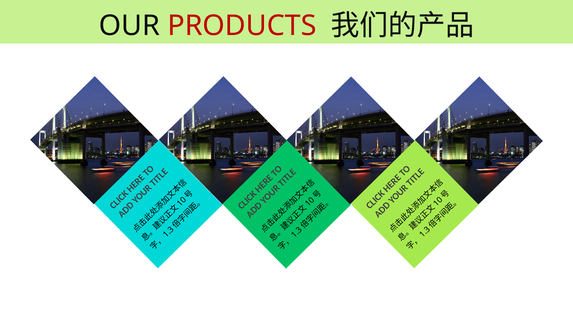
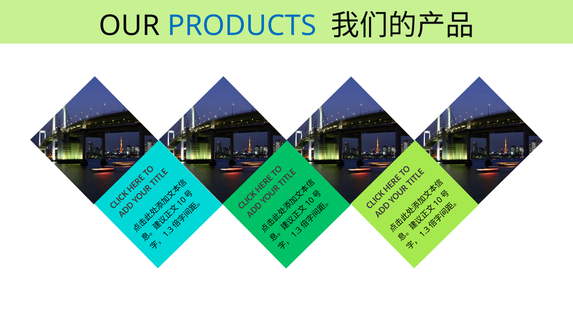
PRODUCTS colour: red -> blue (242, 26)
